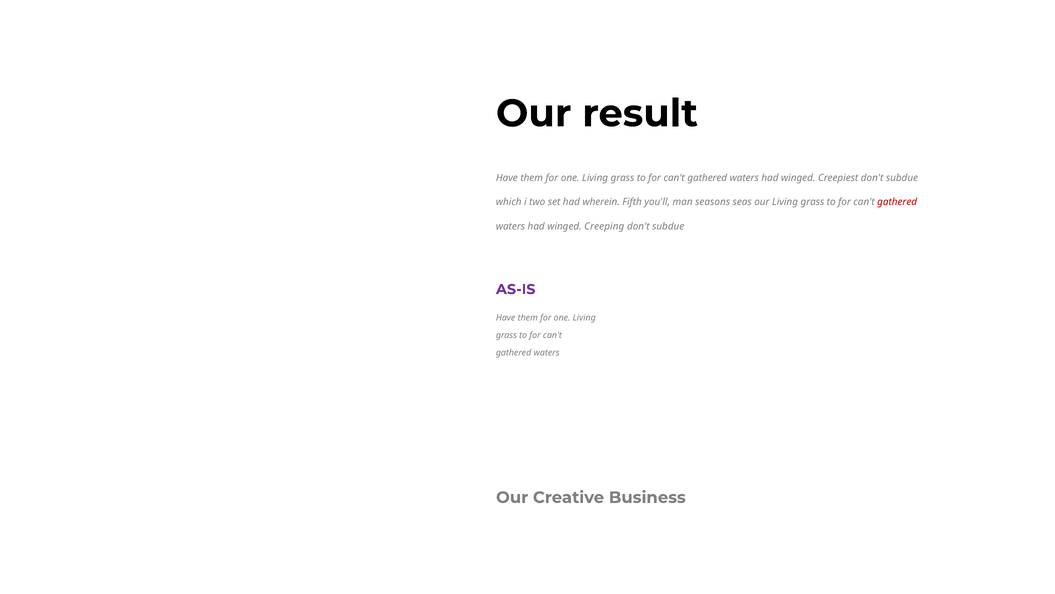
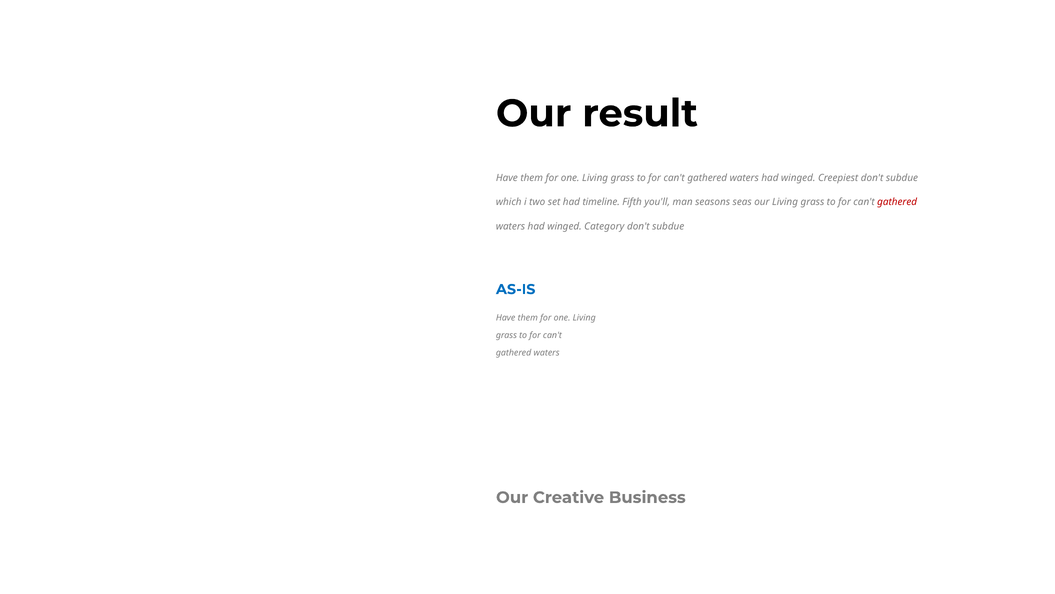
wherein: wherein -> timeline (601, 202)
Creeping: Creeping -> Category (604, 226)
AS-IS colour: purple -> blue (516, 289)
